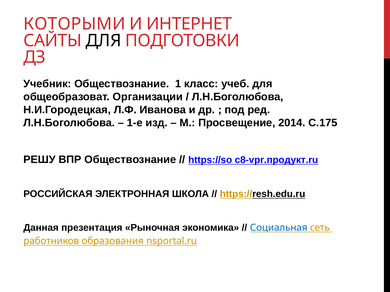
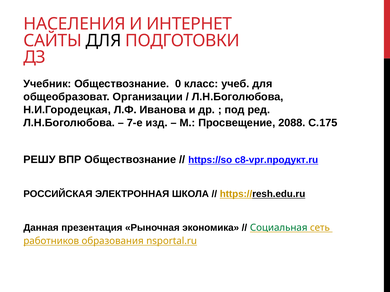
КОТОРЫМИ: КОТОРЫМИ -> НАСЕЛЕНИЯ (75, 24)
1: 1 -> 0 (178, 84)
1-е: 1-е -> 7-е (135, 123)
2014: 2014 -> 2088 (292, 123)
Социальная colour: blue -> green (279, 228)
